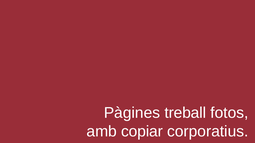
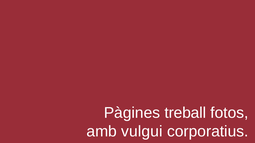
copiar: copiar -> vulgui (142, 132)
